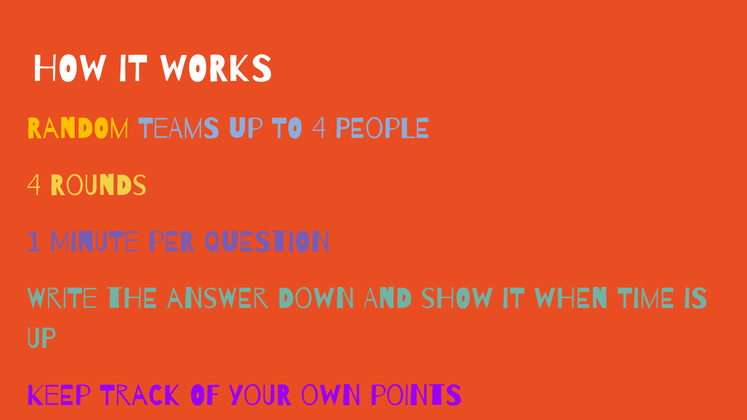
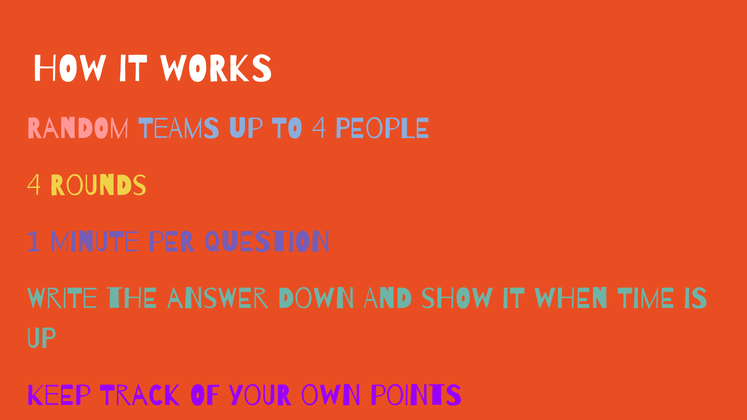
Random colour: yellow -> pink (78, 129)
